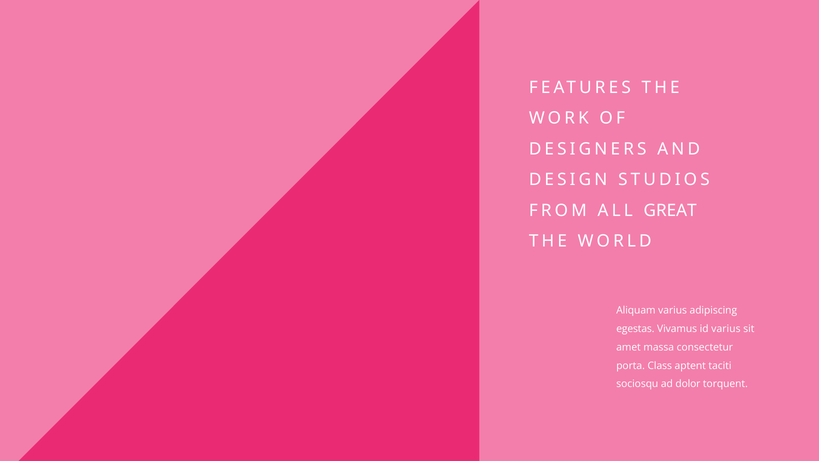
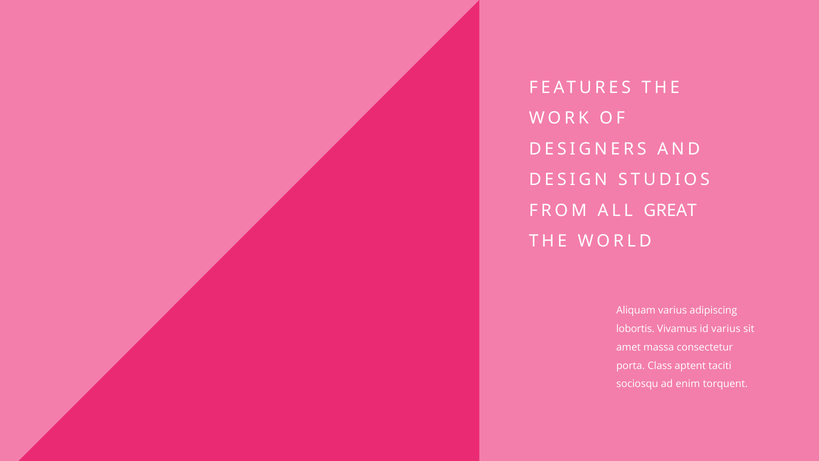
egestas: egestas -> lobortis (635, 329)
dolor: dolor -> enim (688, 384)
